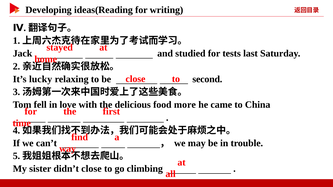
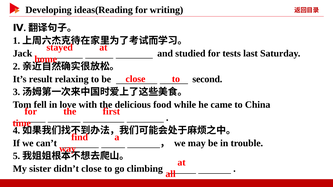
lucky: lucky -> result (41, 79)
more: more -> while (185, 105)
